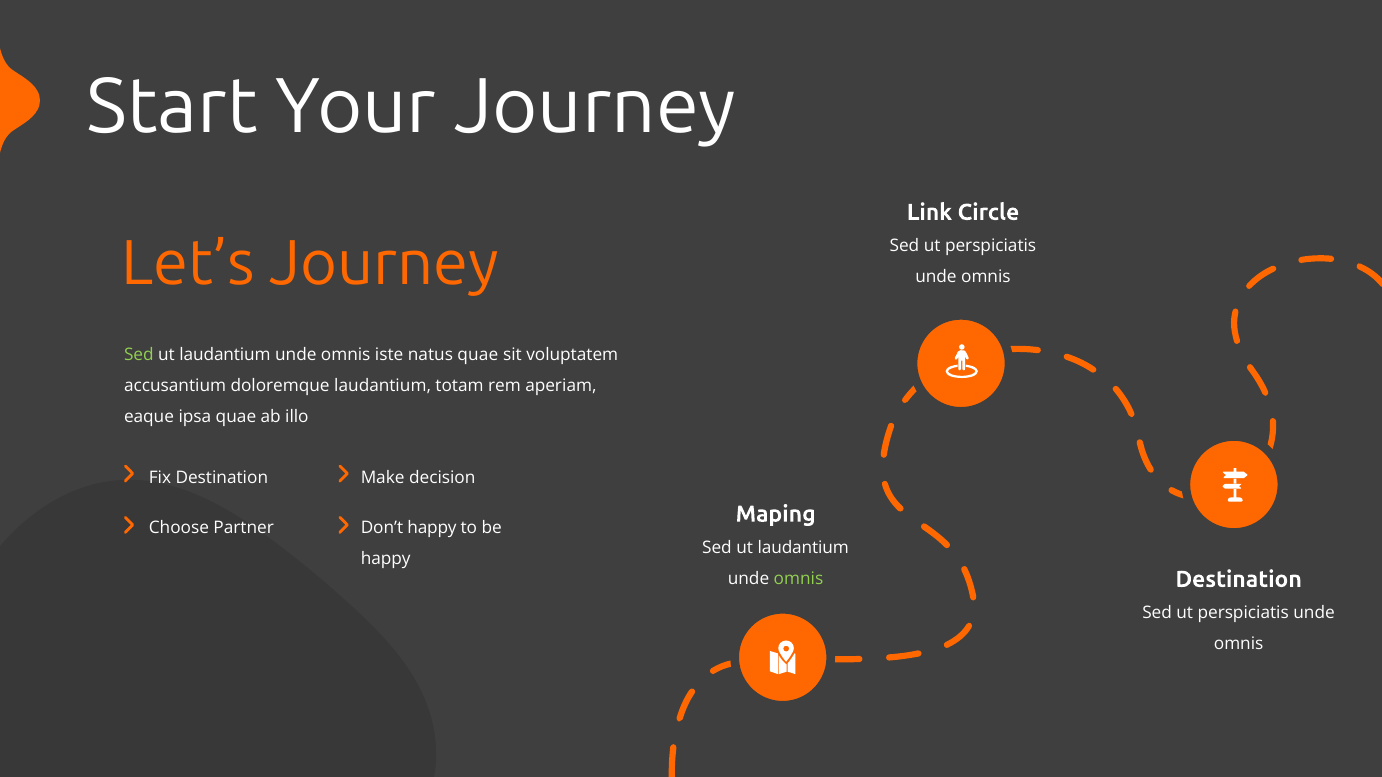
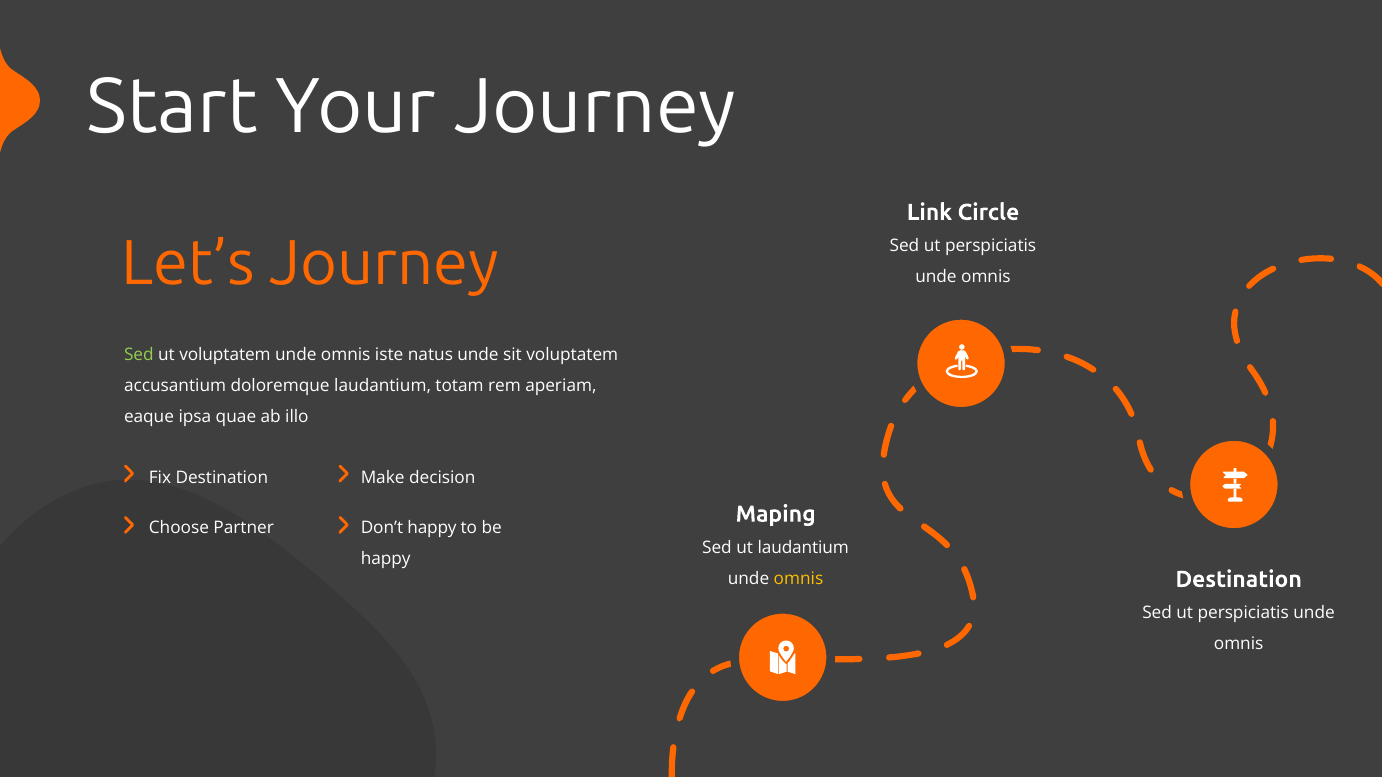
laudantium: laudantium -> voluptatem (225, 355)
natus quae: quae -> unde (478, 355)
omnis colour: light green -> yellow (798, 579)
